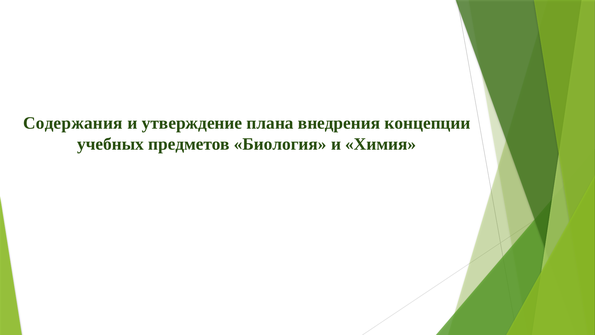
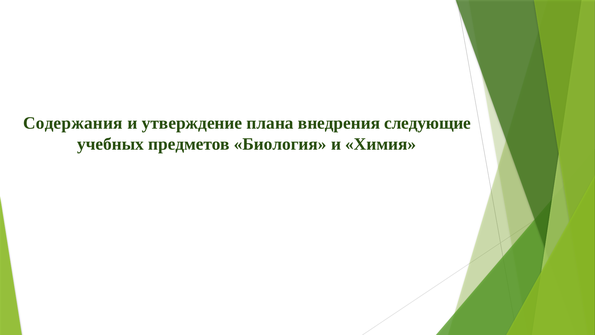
концепции: концепции -> следующие (428, 123)
